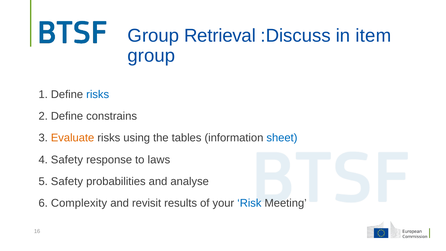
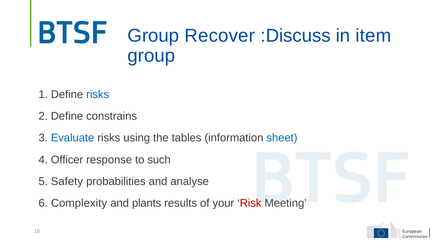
Retrieval: Retrieval -> Recover (220, 36)
Evaluate colour: orange -> blue (73, 138)
4 Safety: Safety -> Officer (67, 160)
laws: laws -> such (159, 160)
revisit: revisit -> plants (147, 203)
Risk colour: blue -> red (249, 203)
